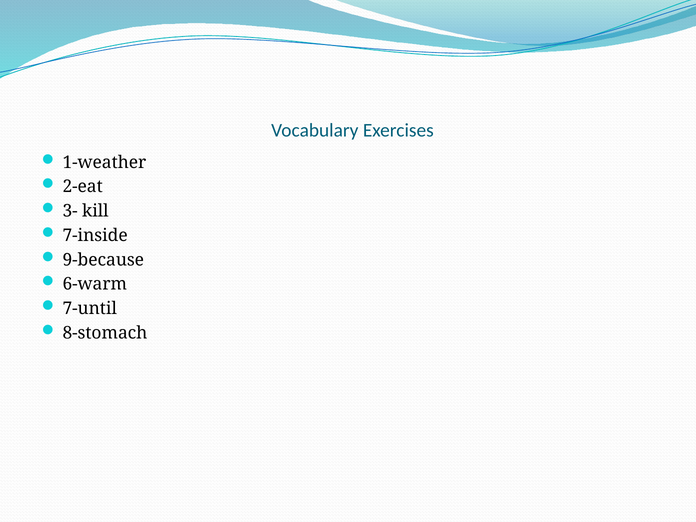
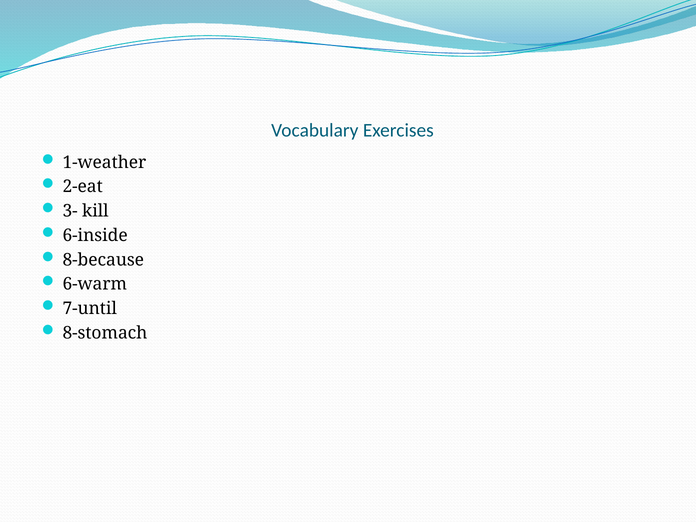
7-inside: 7-inside -> 6-inside (95, 235)
9-because: 9-because -> 8-because (103, 260)
